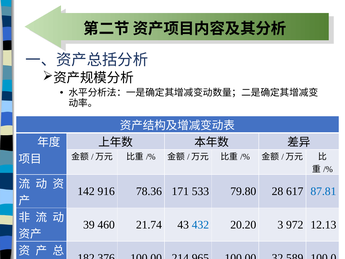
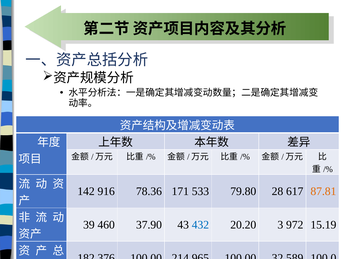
87.81 colour: blue -> orange (323, 191)
21.74: 21.74 -> 37.90 (149, 224)
12.13: 12.13 -> 15.19 (323, 224)
